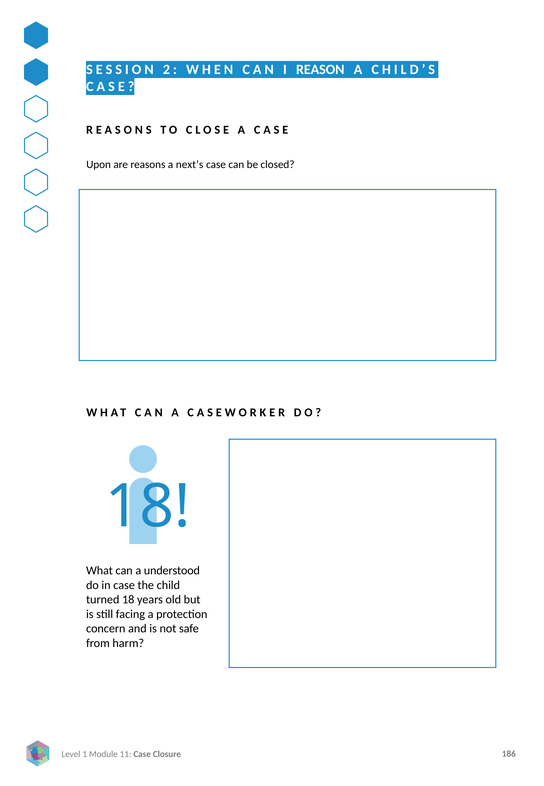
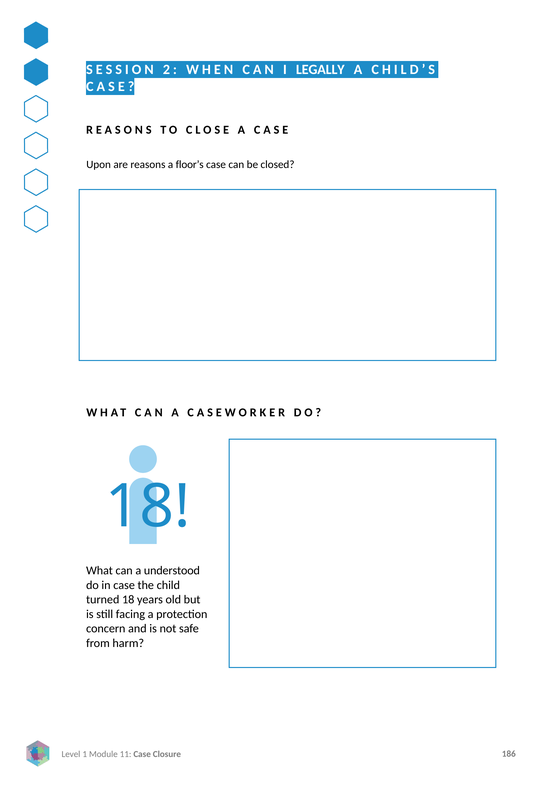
REASON: REASON -> LEGALLY (320, 70)
next’s: next’s -> floor’s (190, 165)
